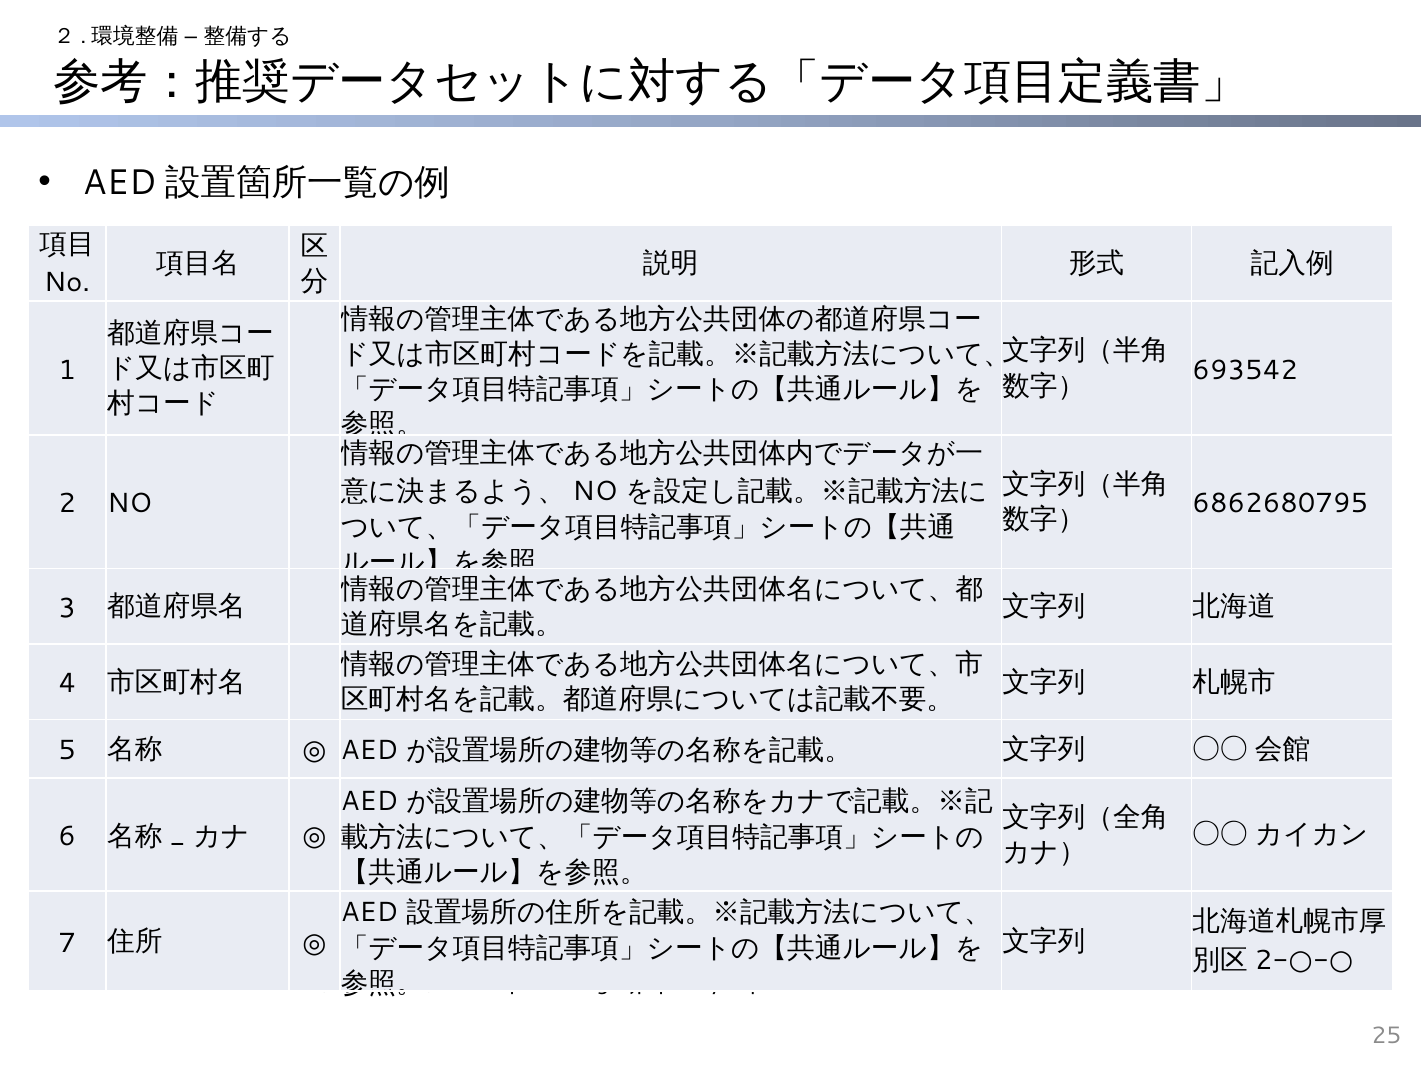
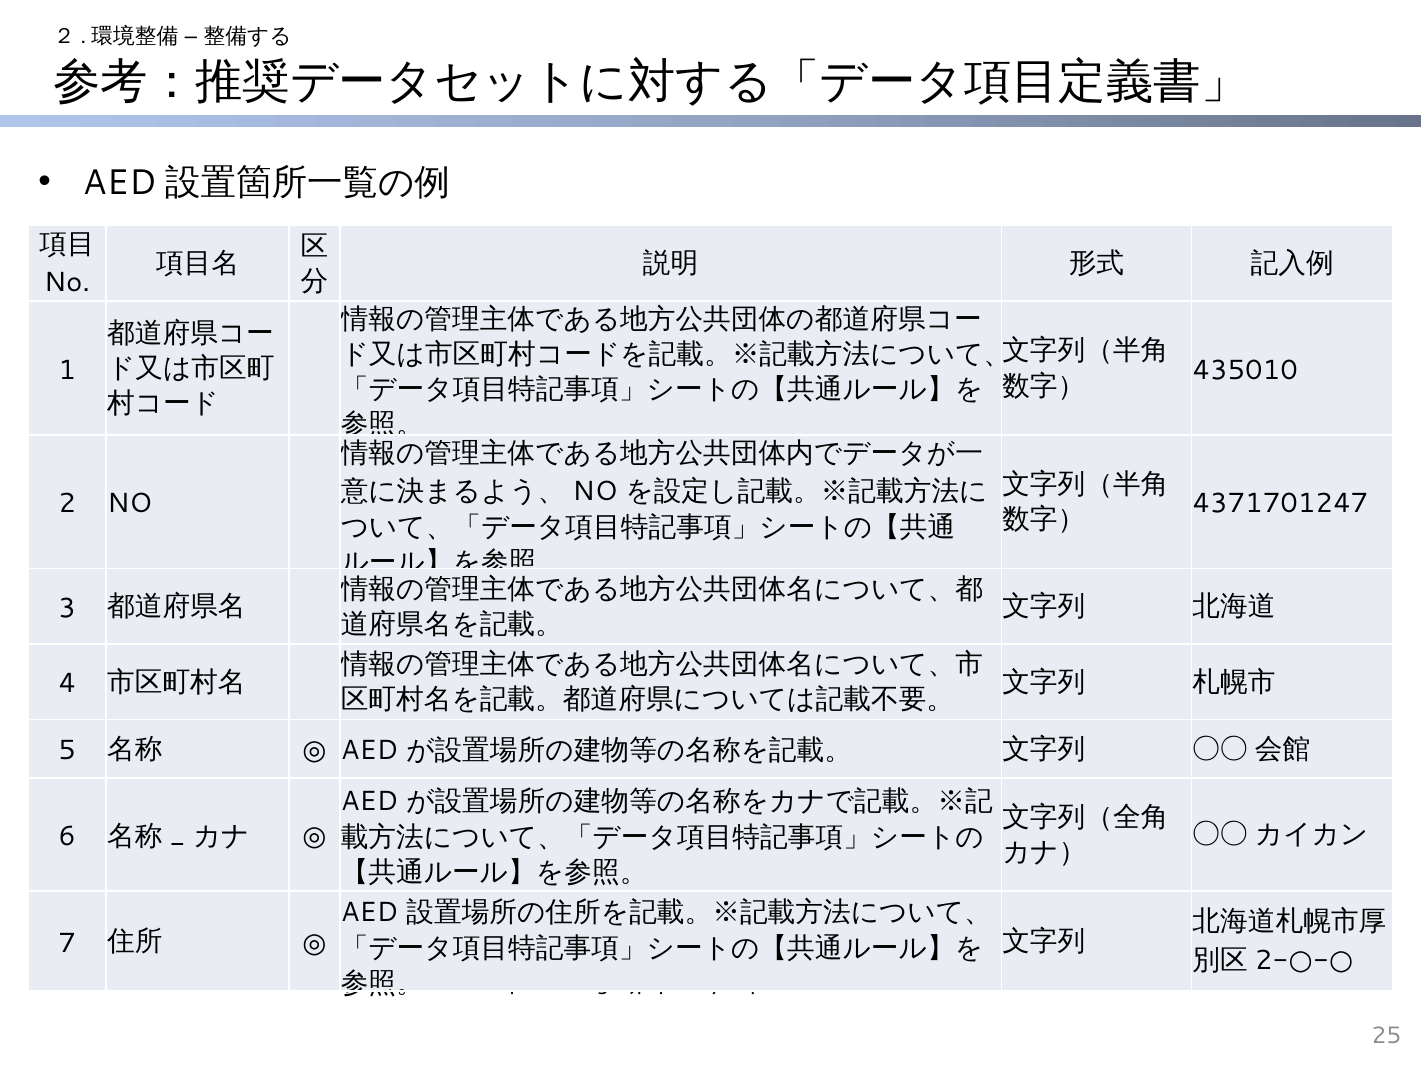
693542: 693542 -> 435010 (1245, 370)
6862680795: 6862680795 -> 4371701247 (1280, 503)
